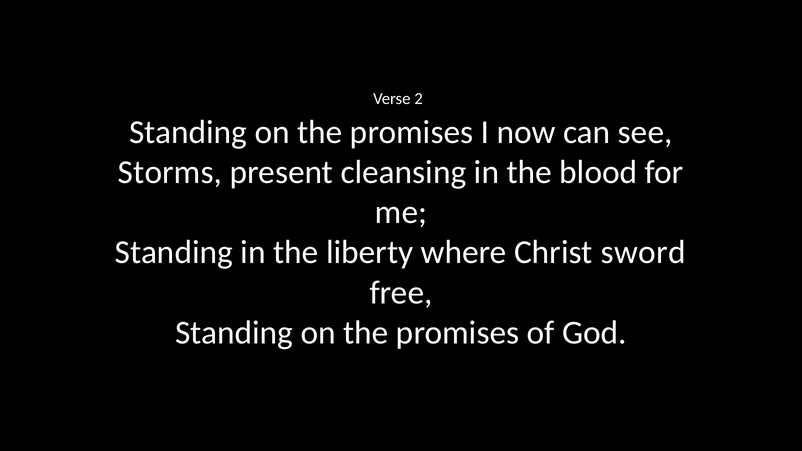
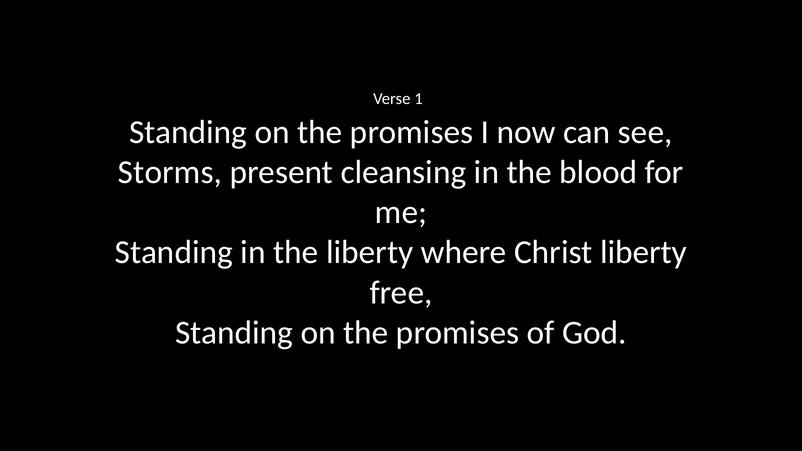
2: 2 -> 1 (419, 99)
Christ sword: sword -> liberty (643, 252)
